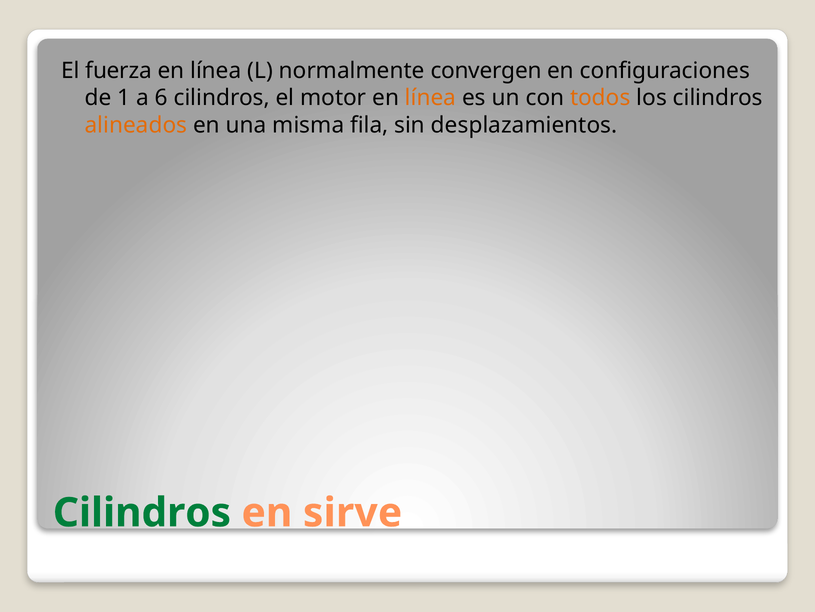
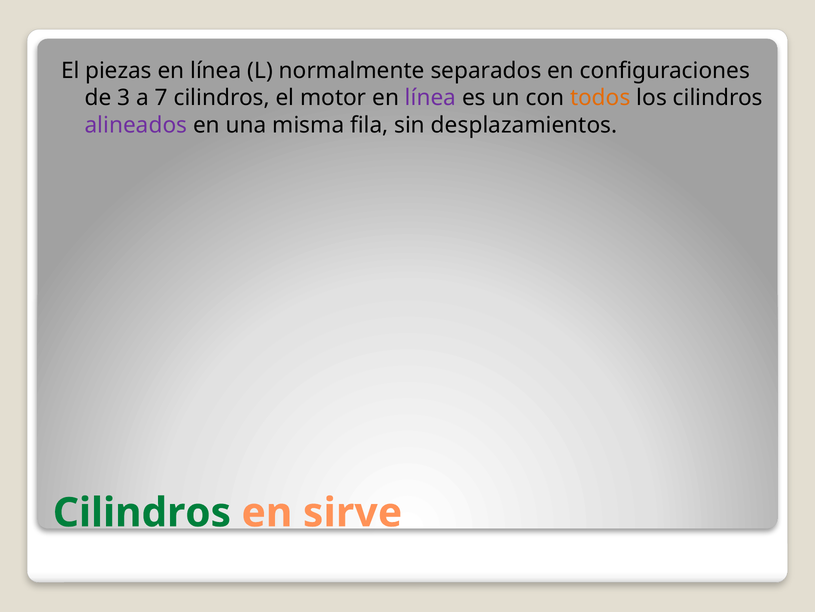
fuerza: fuerza -> piezas (119, 71)
convergen: convergen -> separados (486, 71)
1: 1 -> 3 (124, 98)
6: 6 -> 7 (161, 98)
línea colour: orange -> purple (431, 98)
alineados colour: orange -> purple (136, 125)
